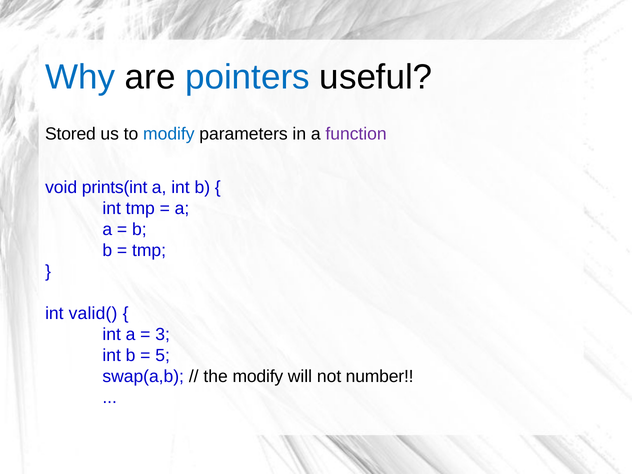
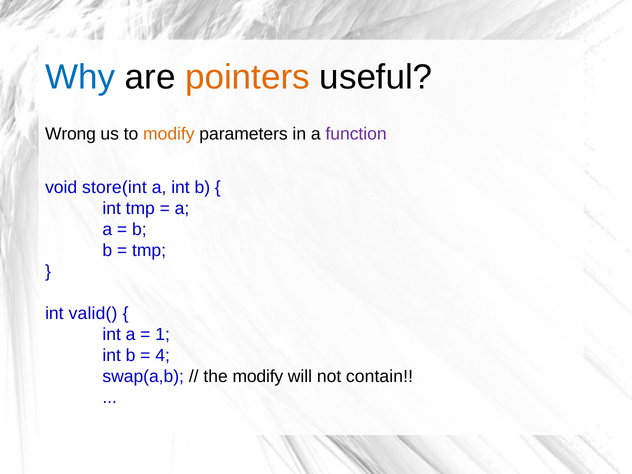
pointers colour: blue -> orange (247, 77)
Stored: Stored -> Wrong (70, 134)
modify colour: blue -> orange (169, 134)
prints(int: prints(int -> store(int (114, 187)
3: 3 -> 1 (163, 334)
5: 5 -> 4 (163, 355)
number: number -> contain (379, 376)
